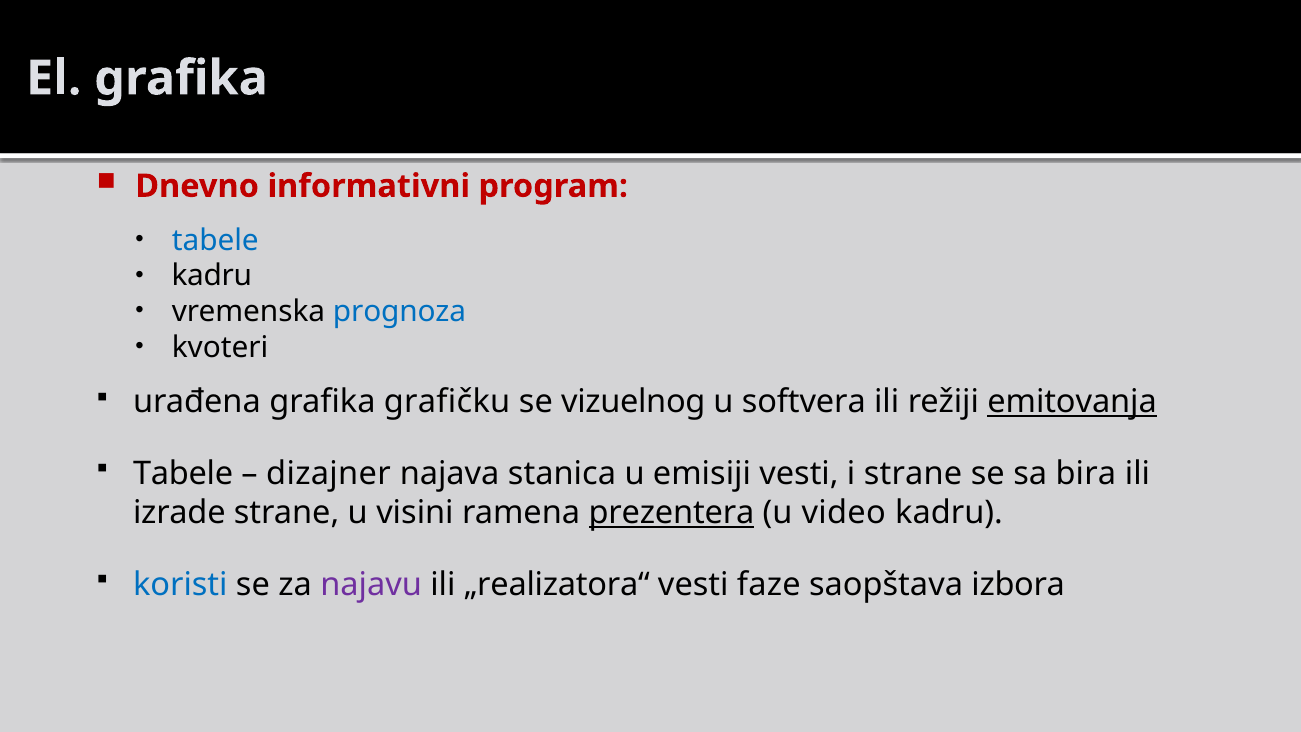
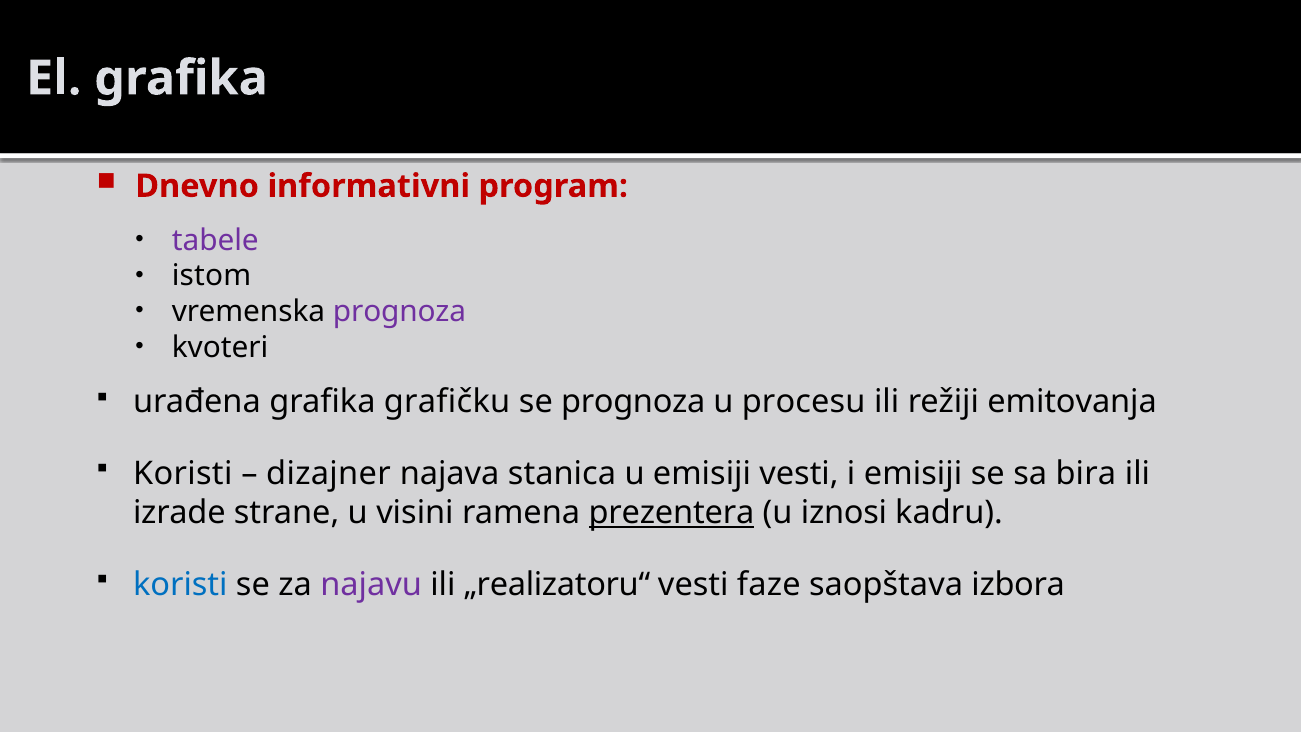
tabele colour: blue -> purple (215, 240)
kadru: kadru -> istom (212, 276)
prognoza colour: blue -> purple (400, 312)
se vizuelnog: vizuelnog -> prognoza (633, 402)
softvera: softvera -> procesu (804, 402)
emitovanja underline: present -> none (1072, 402)
Tabele: Tabele -> Koristi (183, 474)
i strane: strane -> emisiji (913, 474)
video: video -> iznosi (844, 513)
„realizatora“: „realizatora“ -> „realizatoru“ (557, 584)
